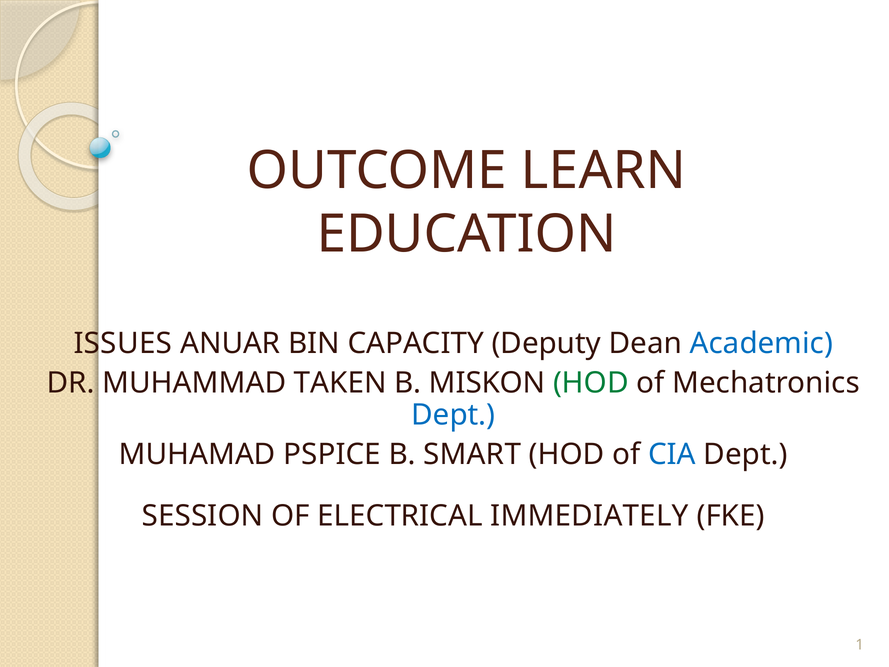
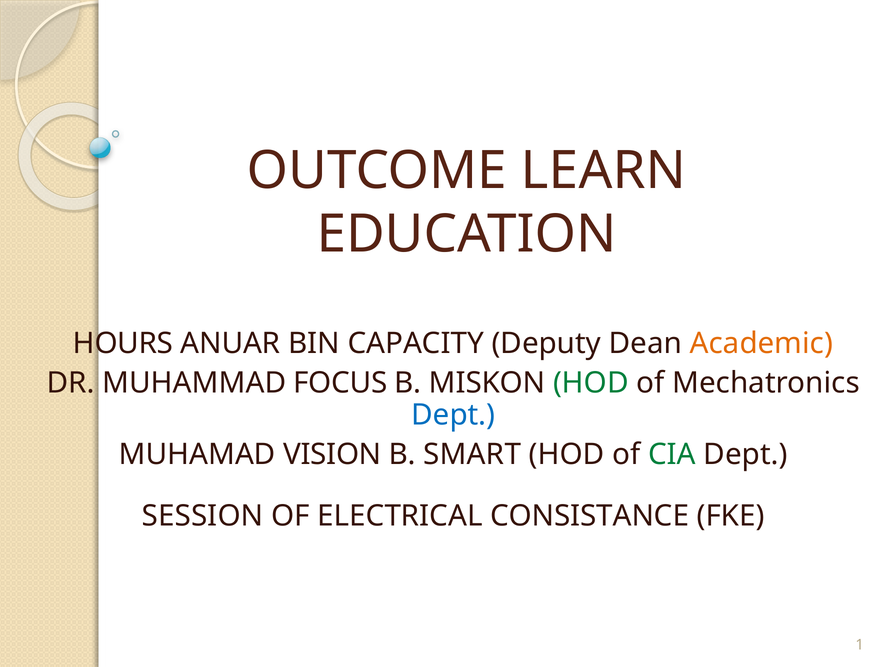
ISSUES: ISSUES -> HOURS (123, 343)
Academic colour: blue -> orange (761, 343)
TAKEN: TAKEN -> FOCUS (340, 383)
PSPICE: PSPICE -> VISION (332, 454)
CIA colour: blue -> green (672, 454)
IMMEDIATELY: IMMEDIATELY -> CONSISTANCE (590, 516)
